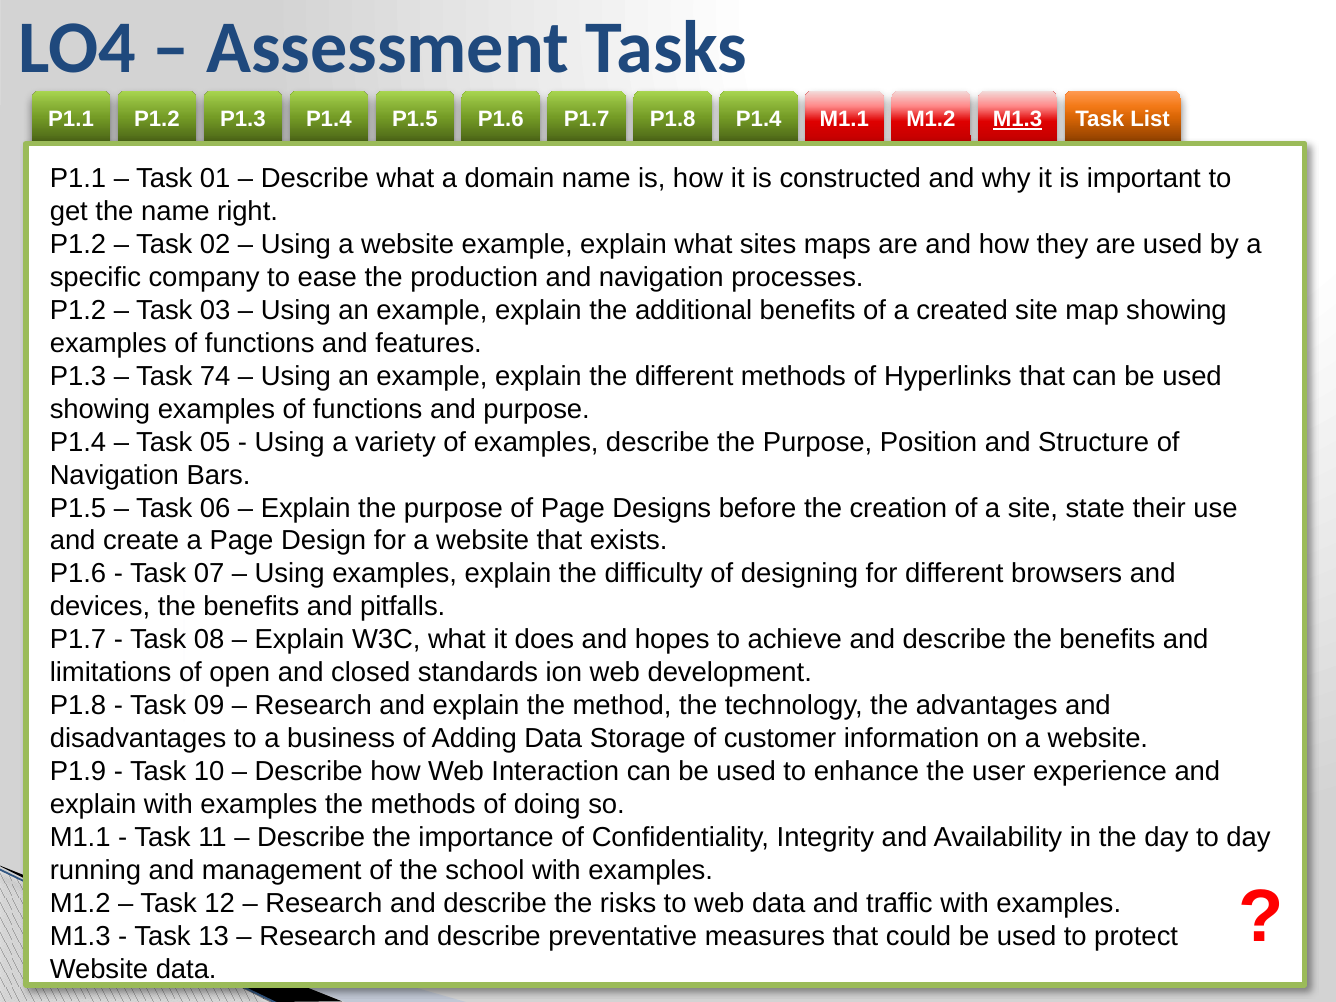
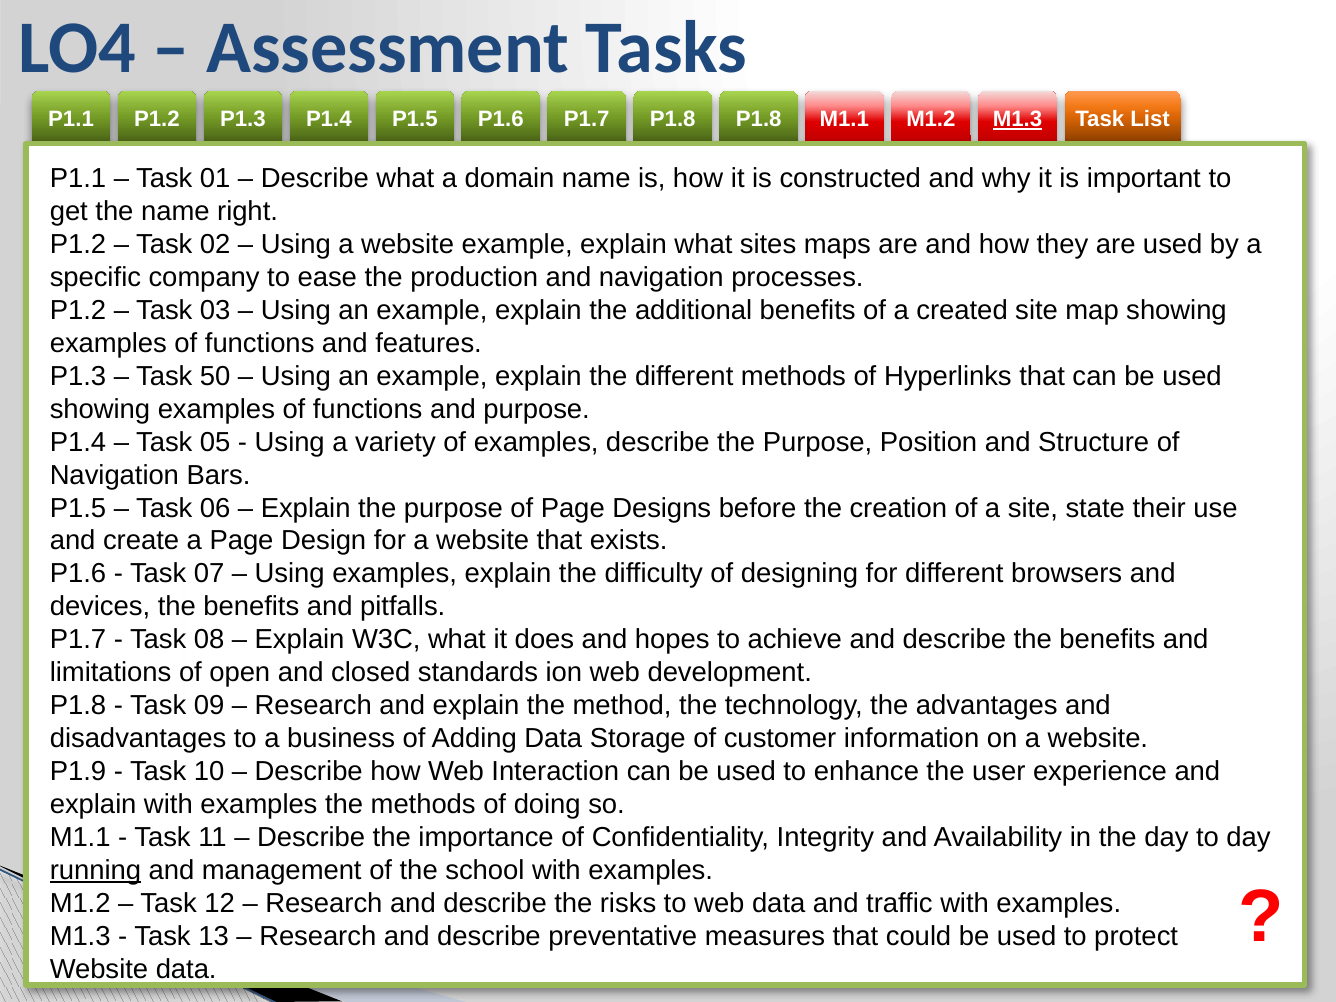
P1.8 P1.4: P1.4 -> P1.8 (759, 120)
74: 74 -> 50 (215, 376)
running underline: none -> present (95, 870)
